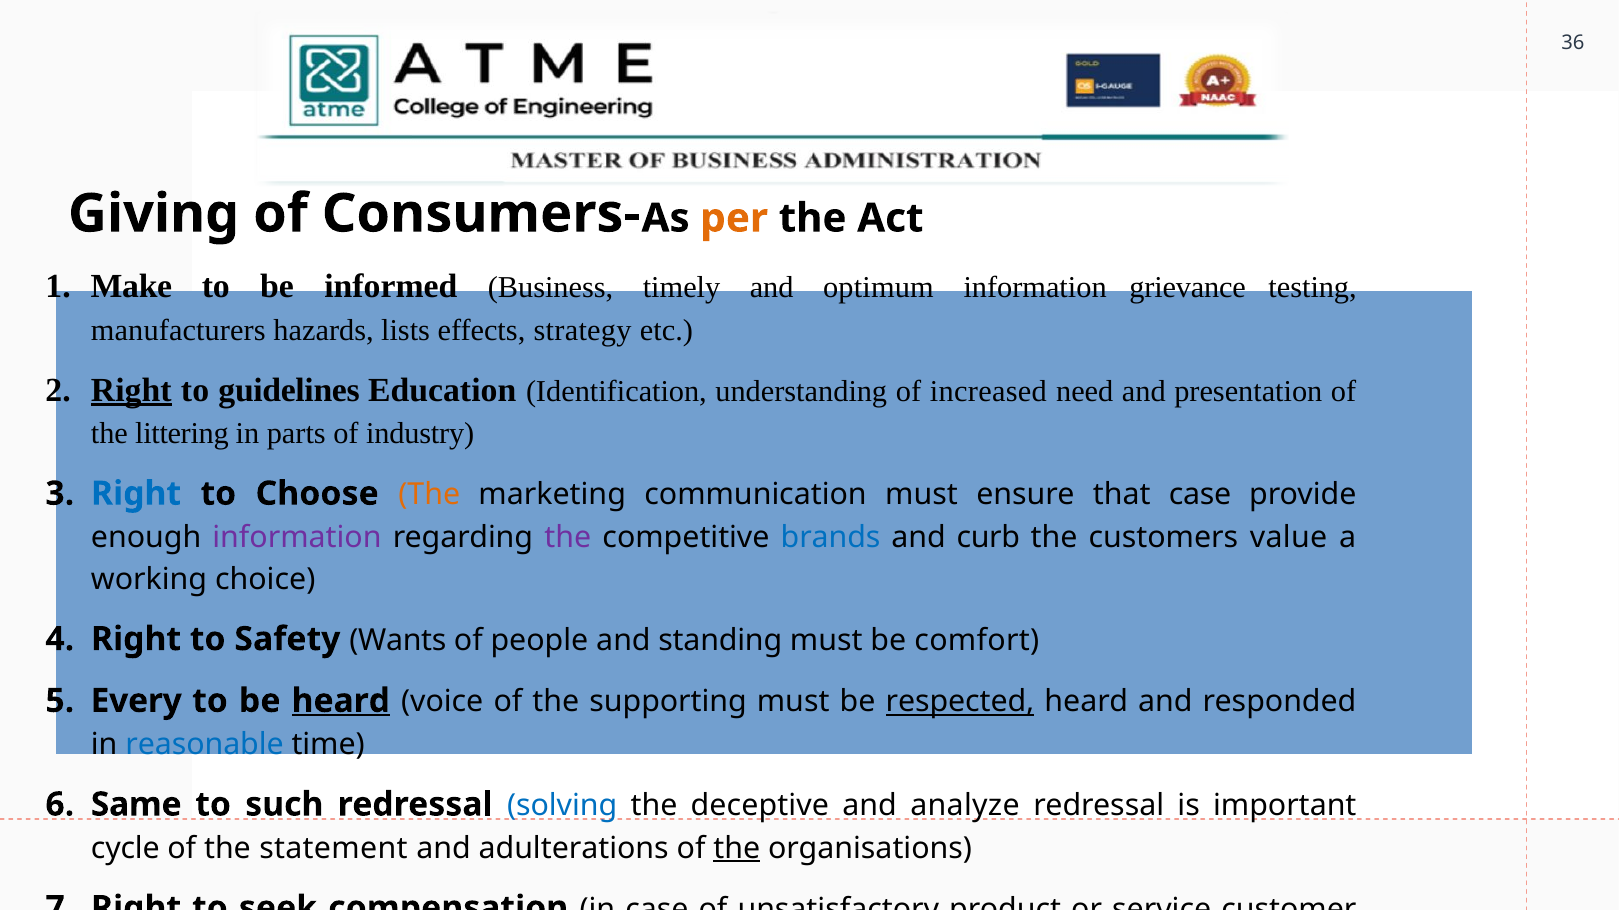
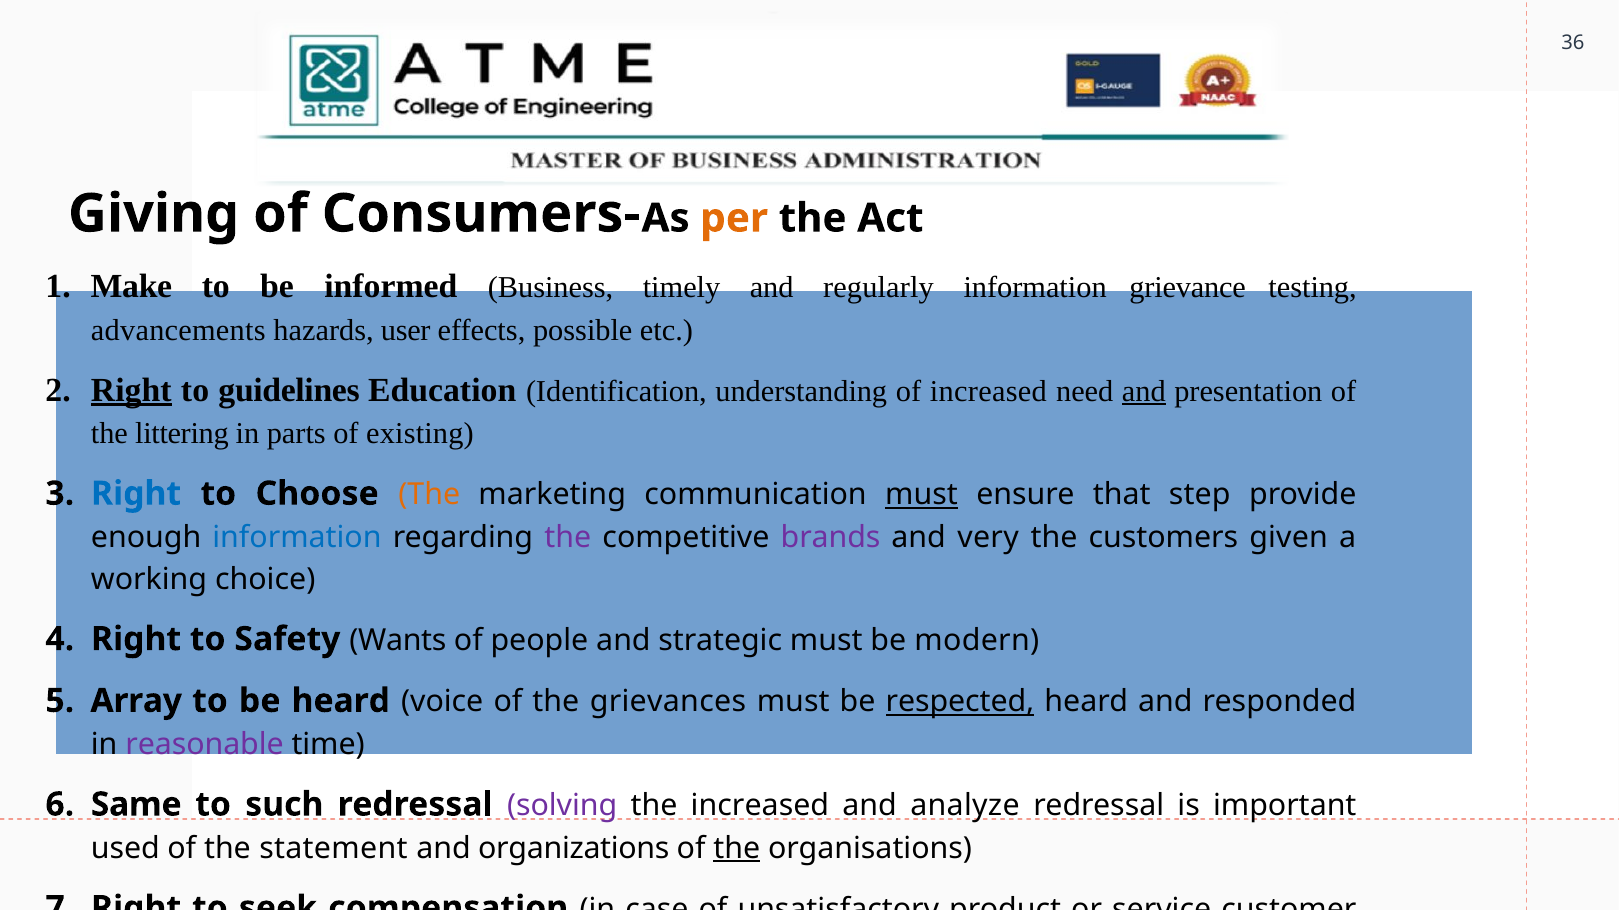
optimum: optimum -> regularly (878, 288)
manufacturers: manufacturers -> advancements (178, 330)
lists: lists -> user (406, 330)
strategy: strategy -> possible (583, 330)
and underline: none -> present (1144, 391)
industry: industry -> existing (420, 434)
must underline: none -> present (922, 495)
that case: case -> step (1200, 495)
information colour: purple -> blue (297, 538)
brands colour: blue -> purple (831, 538)
curb: curb -> very (988, 538)
customers value: value -> given (1289, 538)
standing: standing -> strategic (720, 641)
comfort: comfort -> modern (977, 641)
Every: Every -> Array (136, 701)
heard underline: present -> none (341, 701)
supporting: supporting -> grievances (668, 702)
reasonable colour: blue -> purple (205, 745)
solving colour: blue -> purple (562, 806)
the deceptive: deceptive -> increased (760, 806)
cycle: cycle -> used (125, 849)
adulterations: adulterations -> organizations (574, 849)
